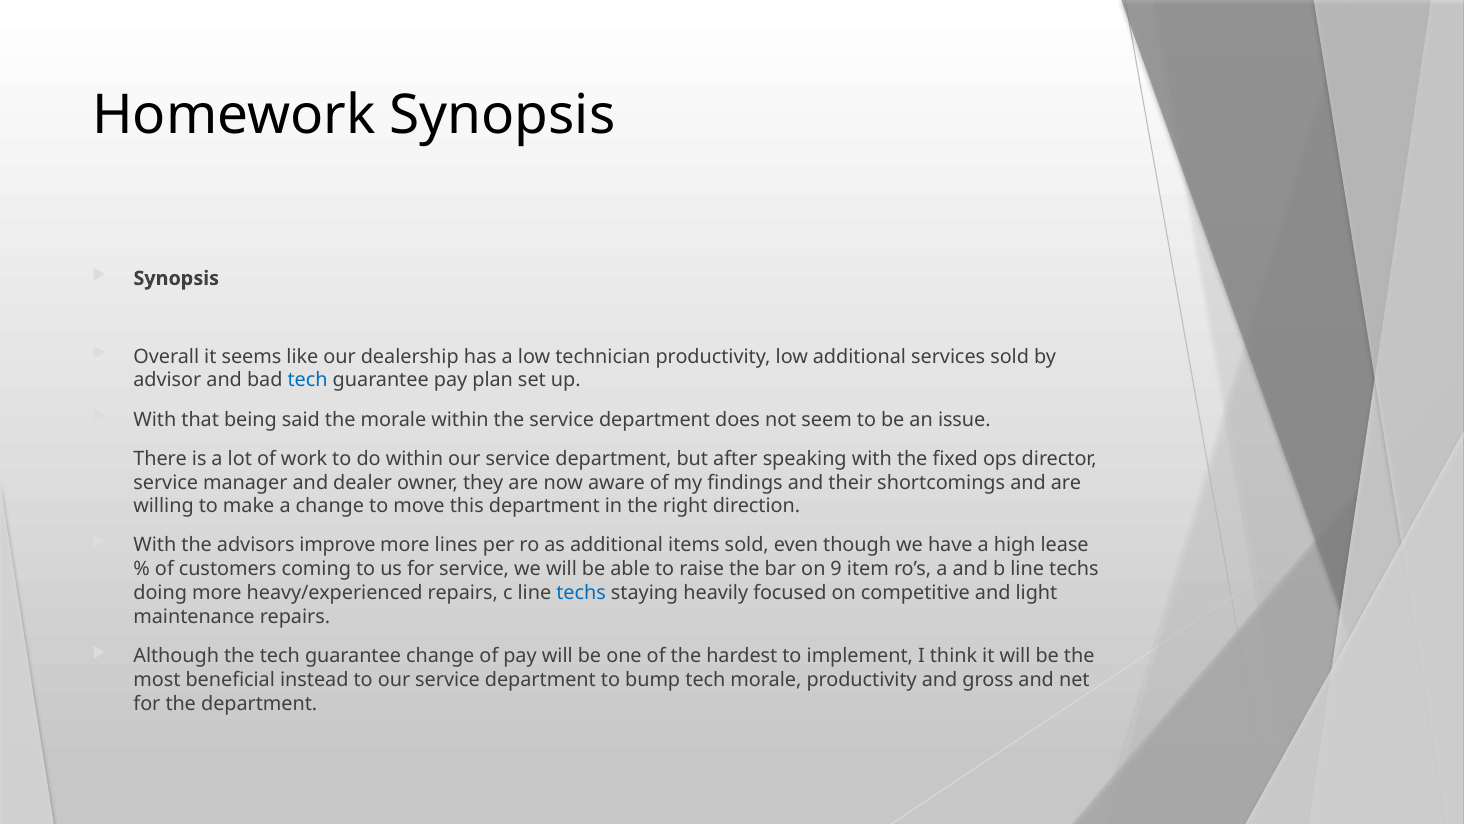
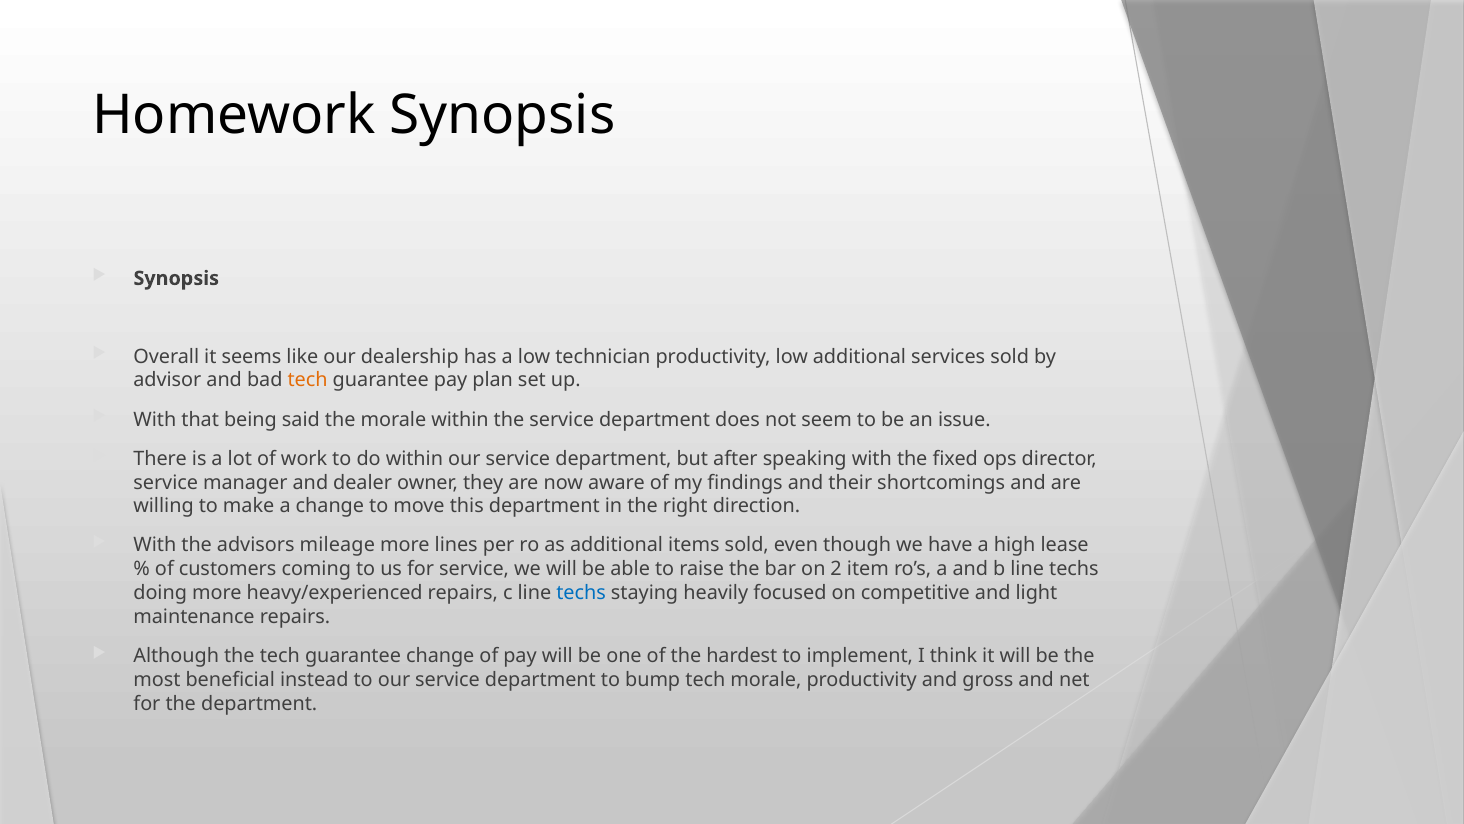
tech colour: blue -> orange (308, 380)
improve: improve -> mileage (337, 545)
9: 9 -> 2 (836, 569)
